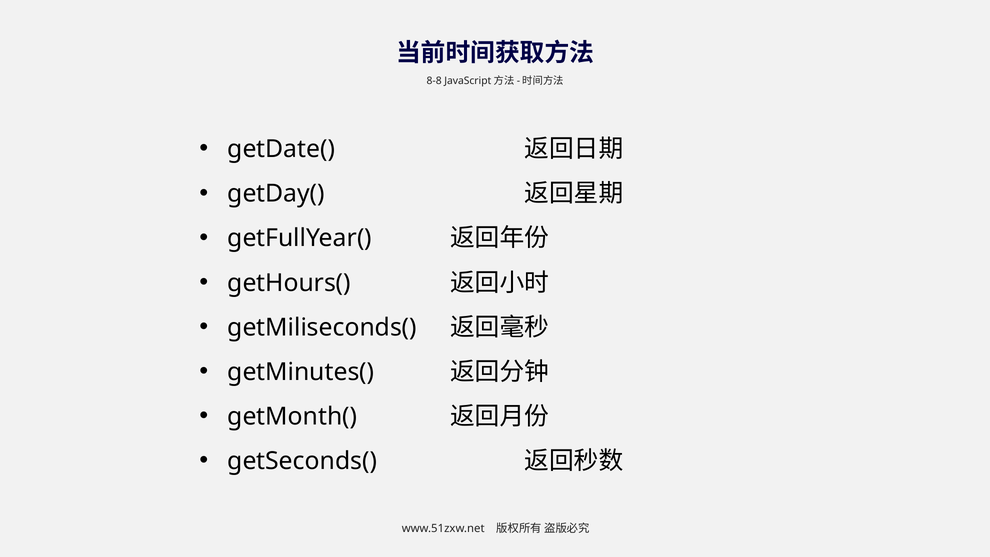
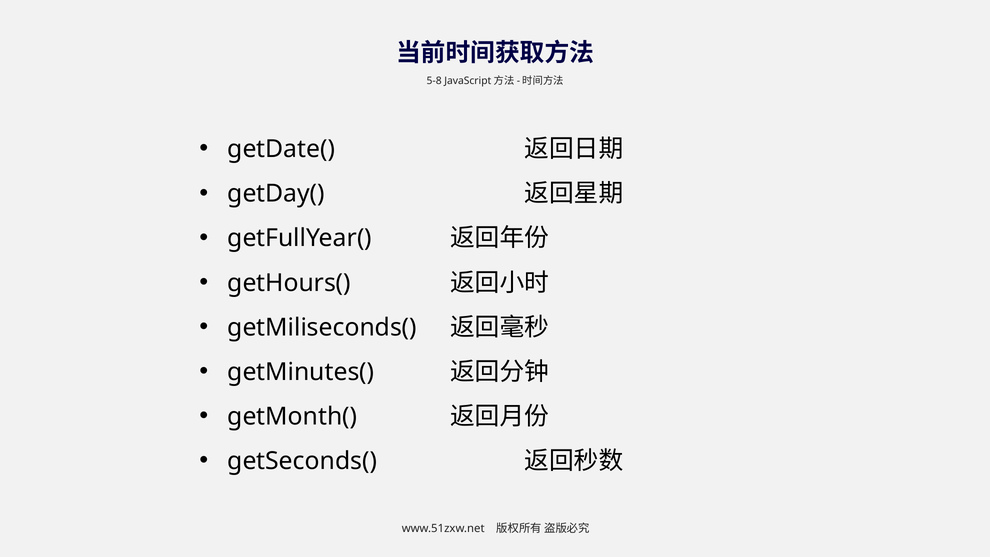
8-8: 8-8 -> 5-8 (434, 81)
